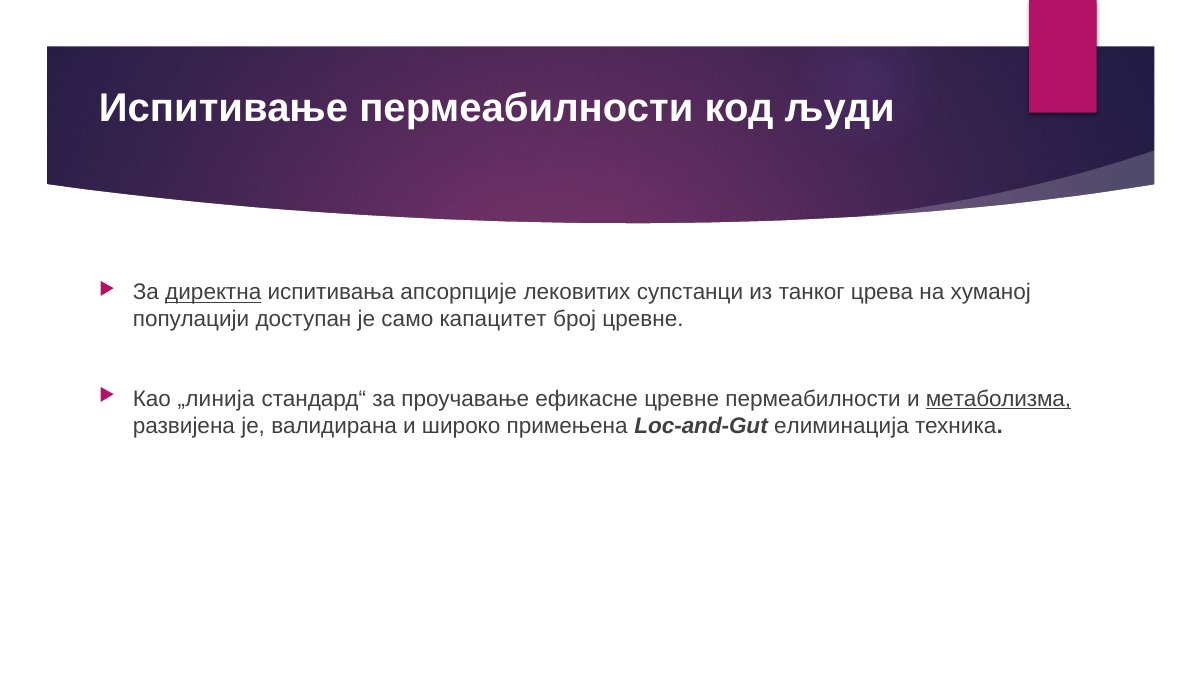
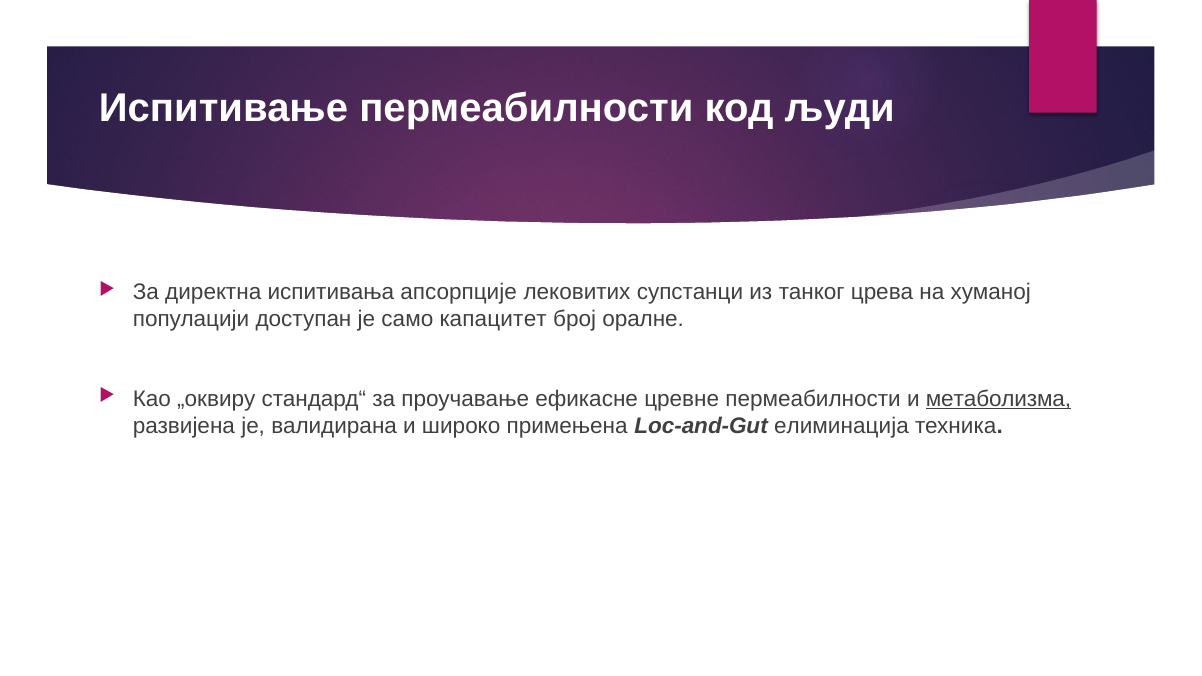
директна underline: present -> none (213, 293)
број цревне: цревне -> оралне (643, 320)
„линија: „линија -> „оквиру (216, 399)
